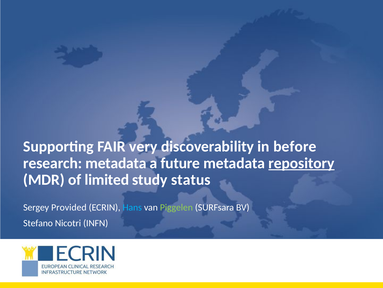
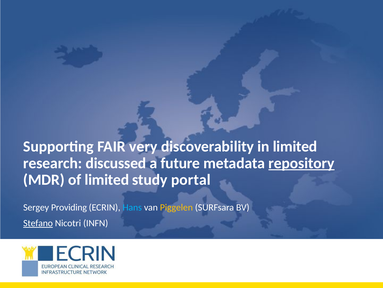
in before: before -> limited (295, 146)
research metadata: metadata -> discussed (116, 163)
status: status -> portal (191, 179)
Provided: Provided -> Providing (69, 207)
Piggelen colour: light green -> yellow (176, 207)
Stefano underline: none -> present (38, 223)
